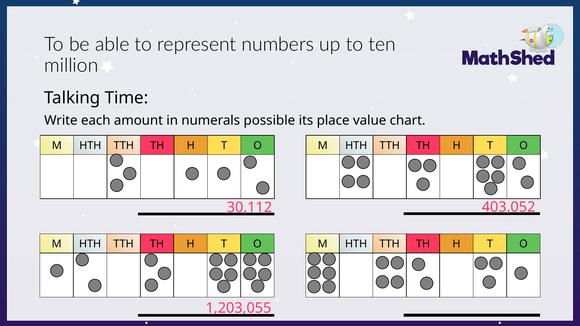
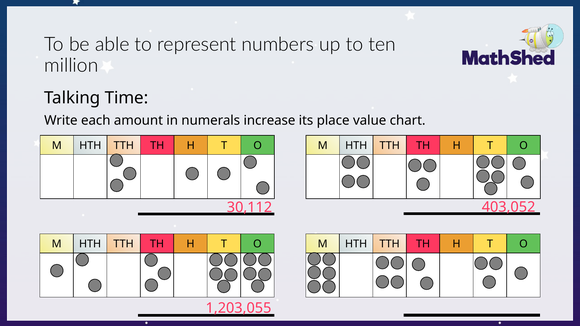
possible: possible -> increase (269, 120)
